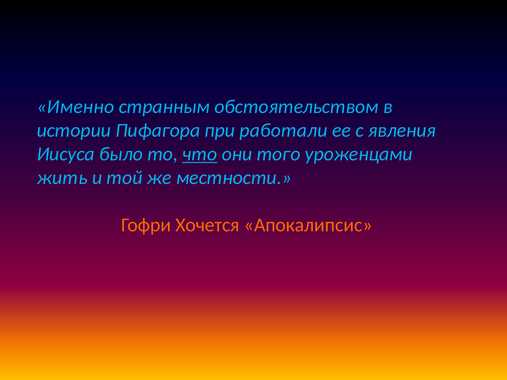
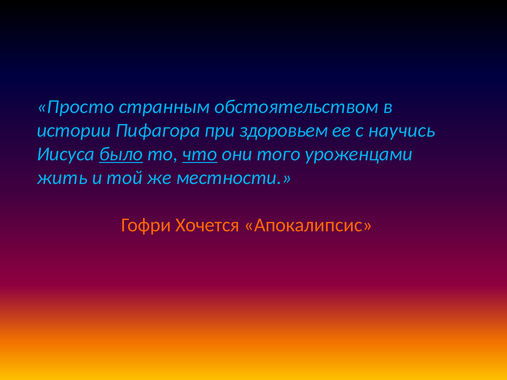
Именно: Именно -> Просто (75, 107)
работали: работали -> здоровьем (284, 130)
явления: явления -> научись (402, 130)
было underline: none -> present (121, 154)
